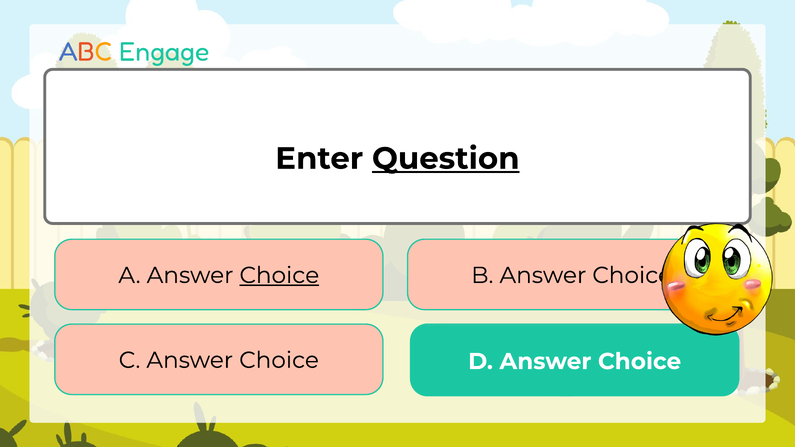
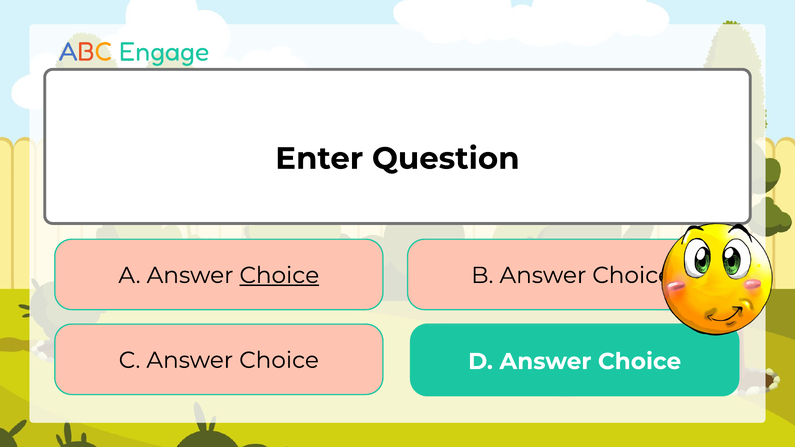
Question underline: present -> none (446, 159)
